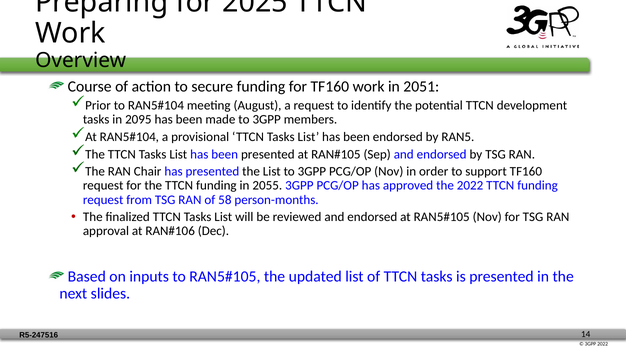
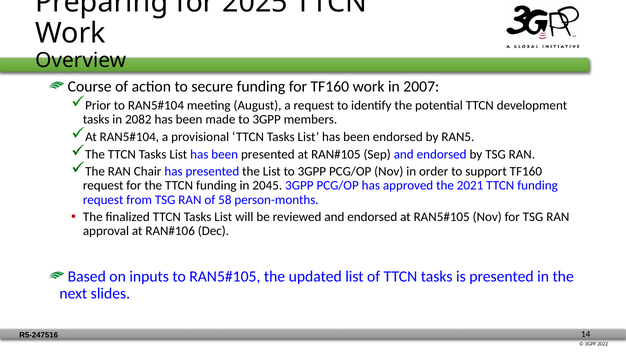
2051: 2051 -> 2007 (421, 87)
2095: 2095 -> 2082 (138, 120)
2055: 2055 -> 2045 (267, 186)
the 2022: 2022 -> 2021 (470, 186)
